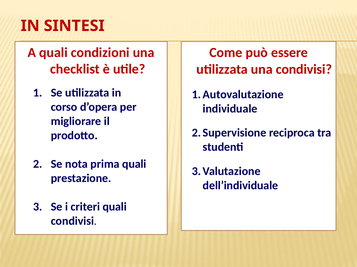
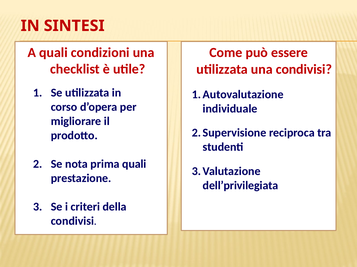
dell’individuale: dell’individuale -> dell’privilegiata (240, 186)
criteri quali: quali -> della (115, 207)
